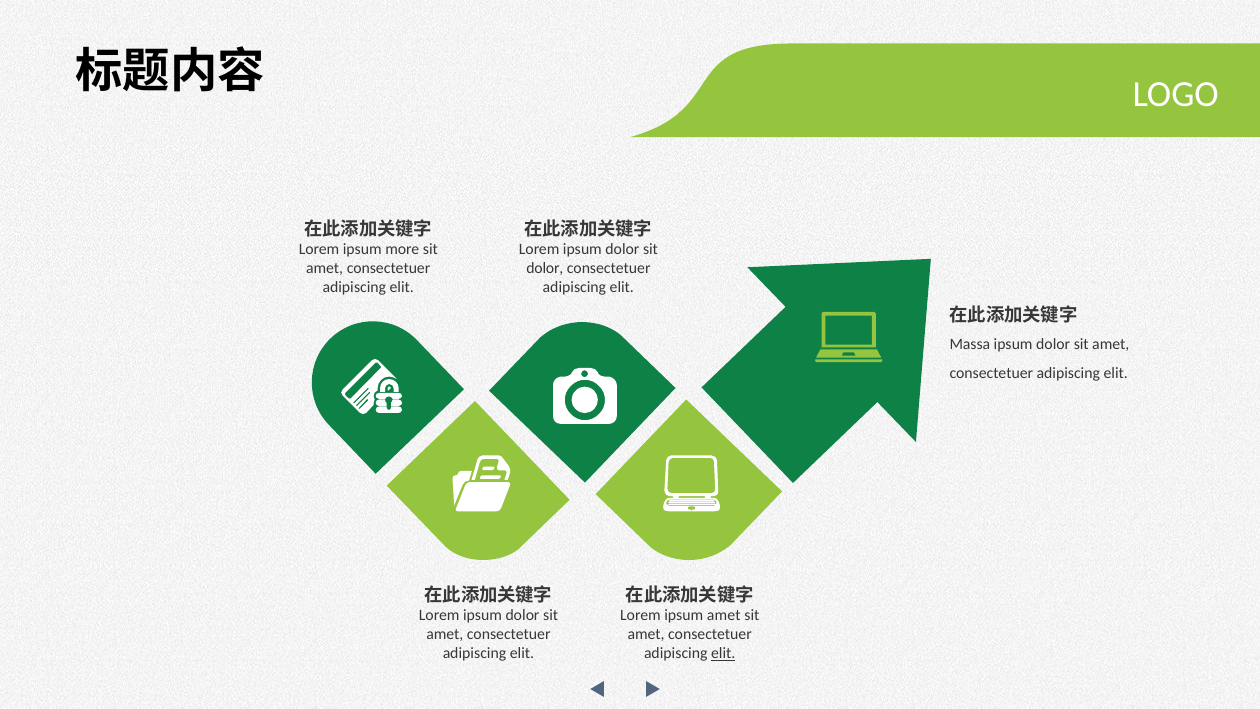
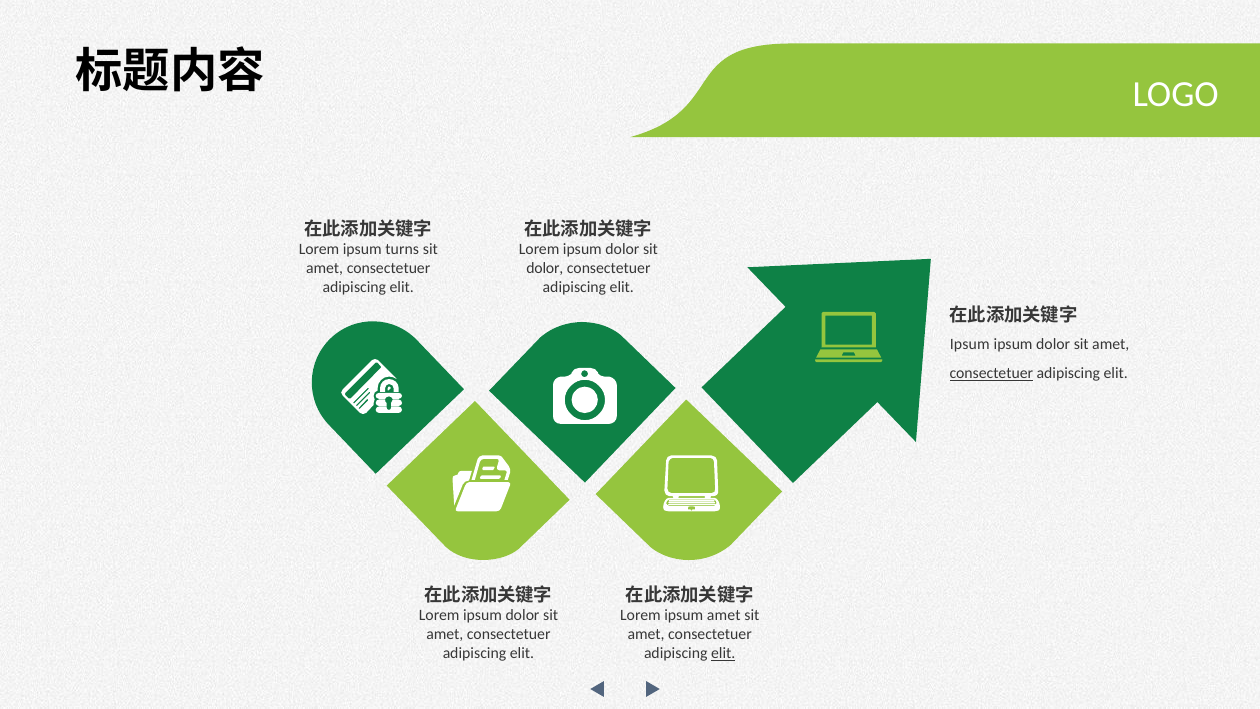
more: more -> turns (402, 249)
Massa: Massa -> Ipsum (970, 345)
consectetuer underline: none -> present (991, 373)
